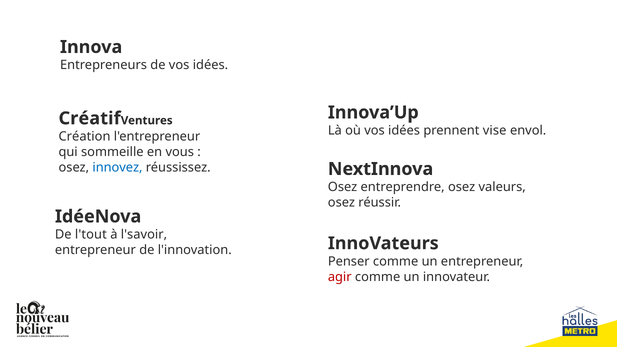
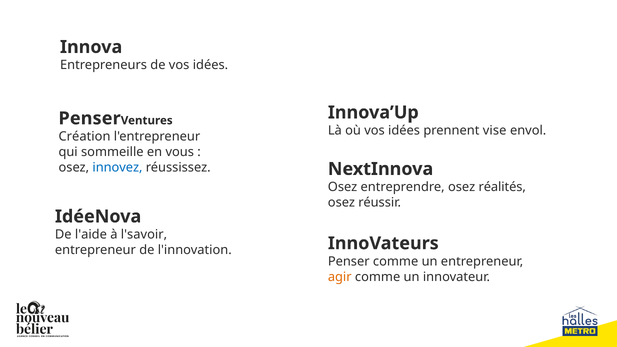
Créatif: Créatif -> Penser (90, 118)
valeurs: valeurs -> réalités (502, 187)
l'tout: l'tout -> l'aide (91, 235)
agir colour: red -> orange (340, 277)
